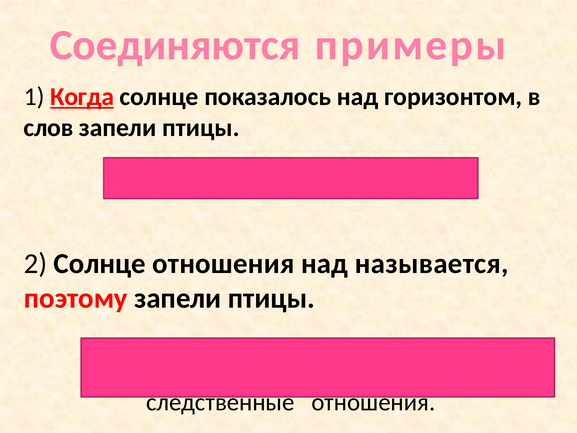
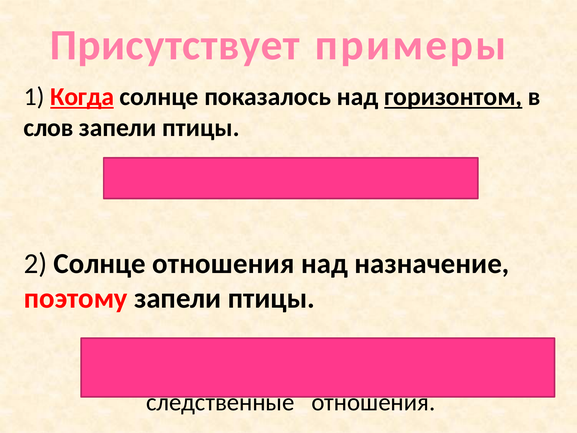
Соединяются: Соединяются -> Присутствует (175, 45)
горизонтом underline: none -> present (453, 97)
называется: называется -> назначение (432, 264)
